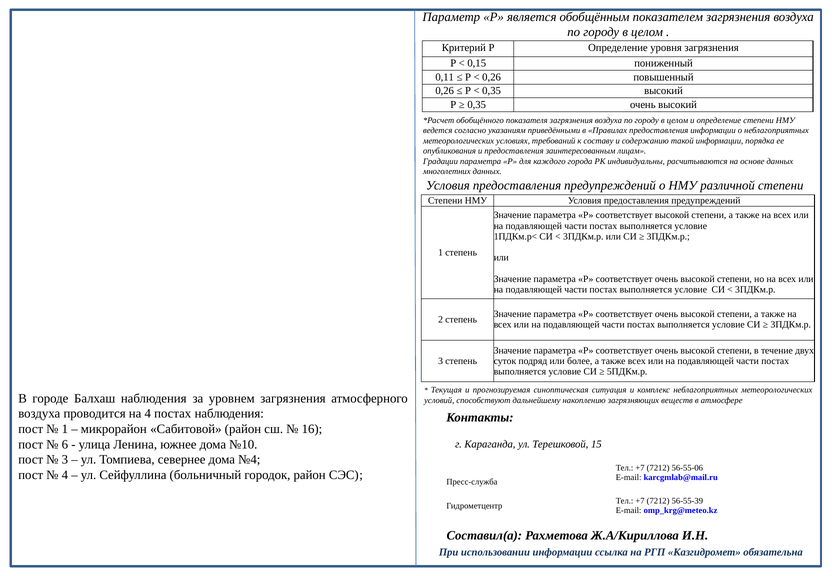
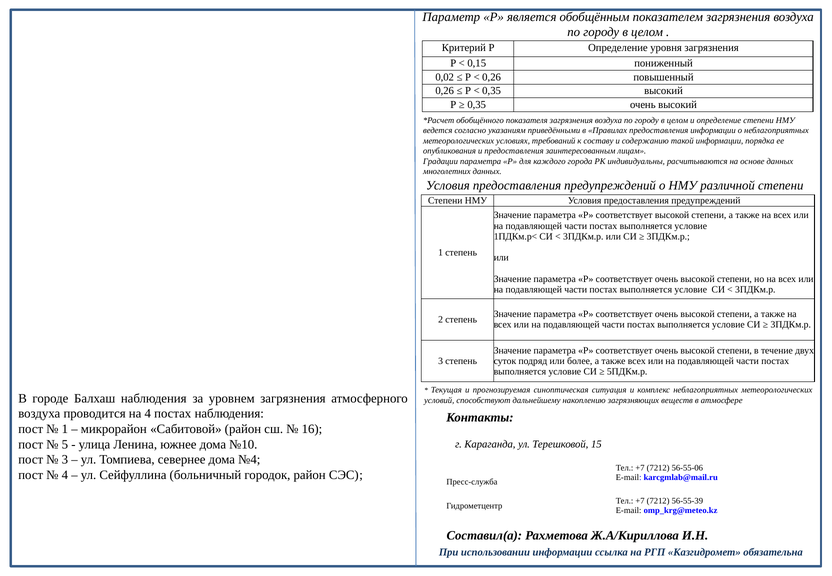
0,11: 0,11 -> 0,02 (445, 77)
6: 6 -> 5 (65, 444)
